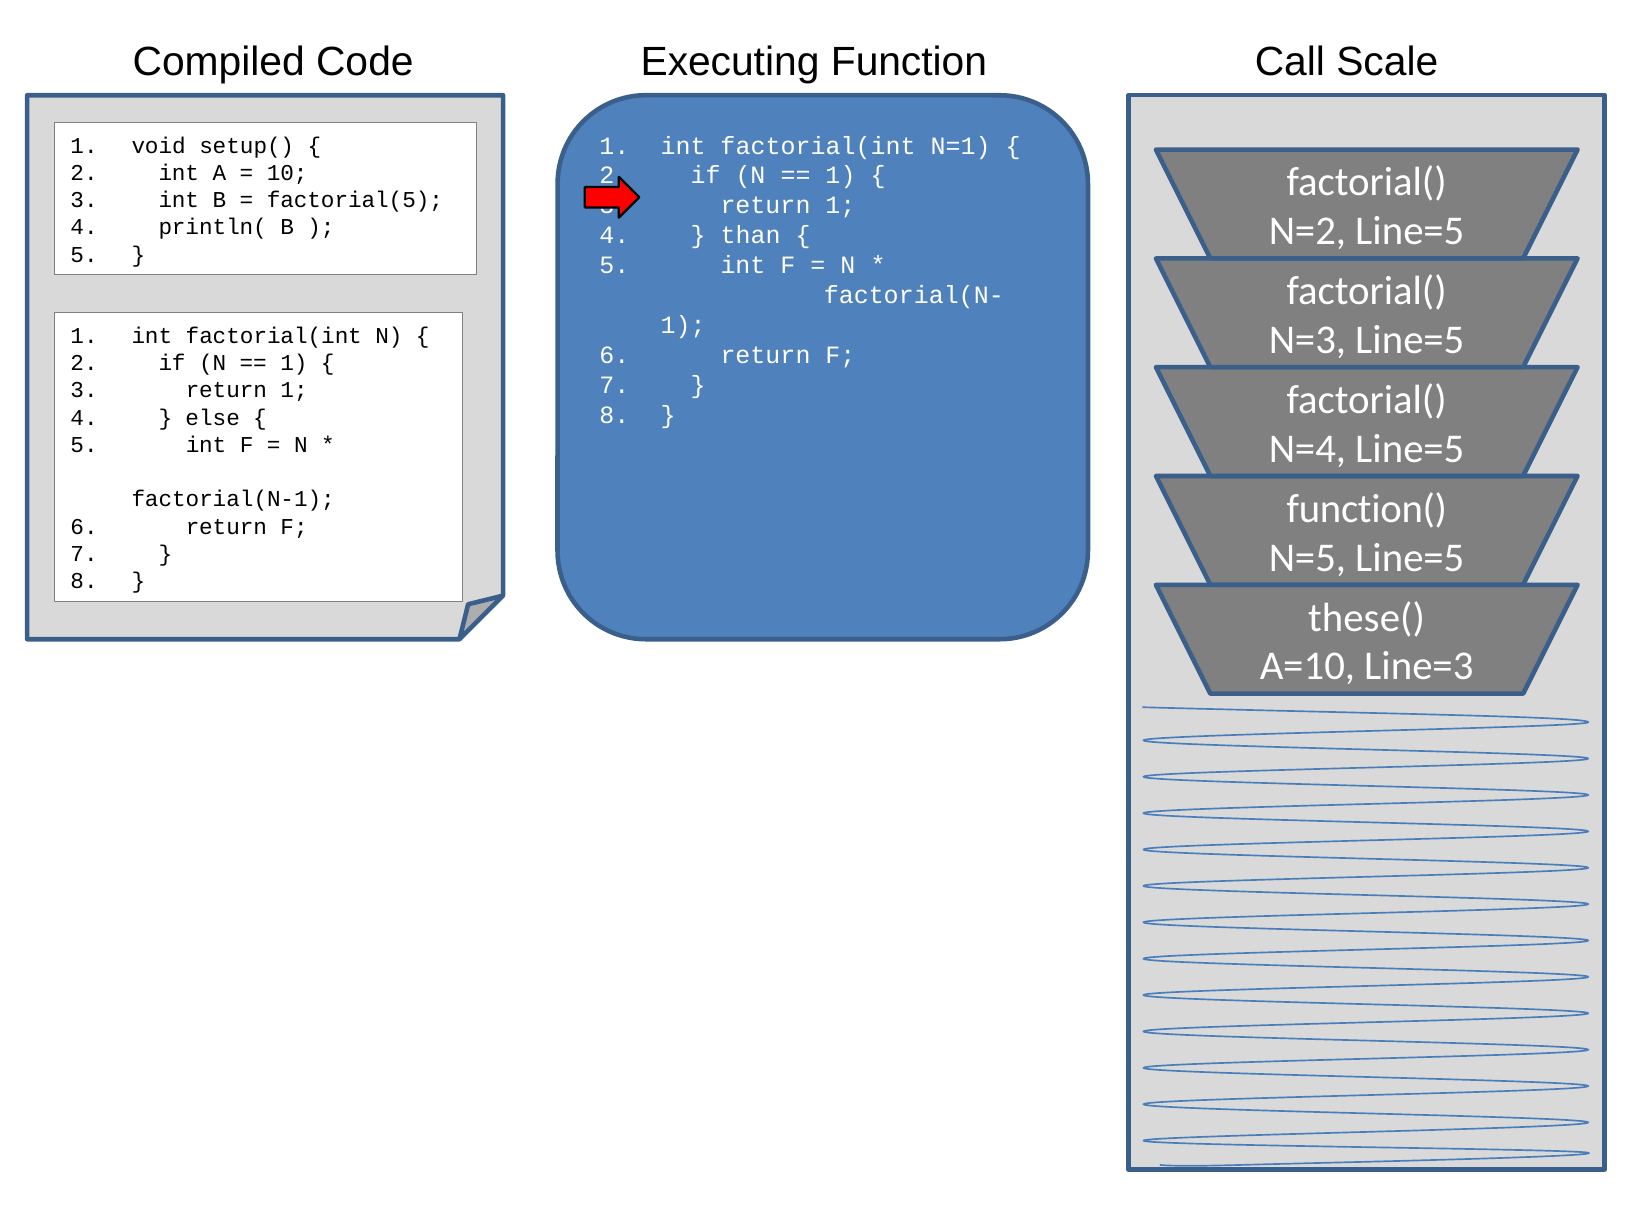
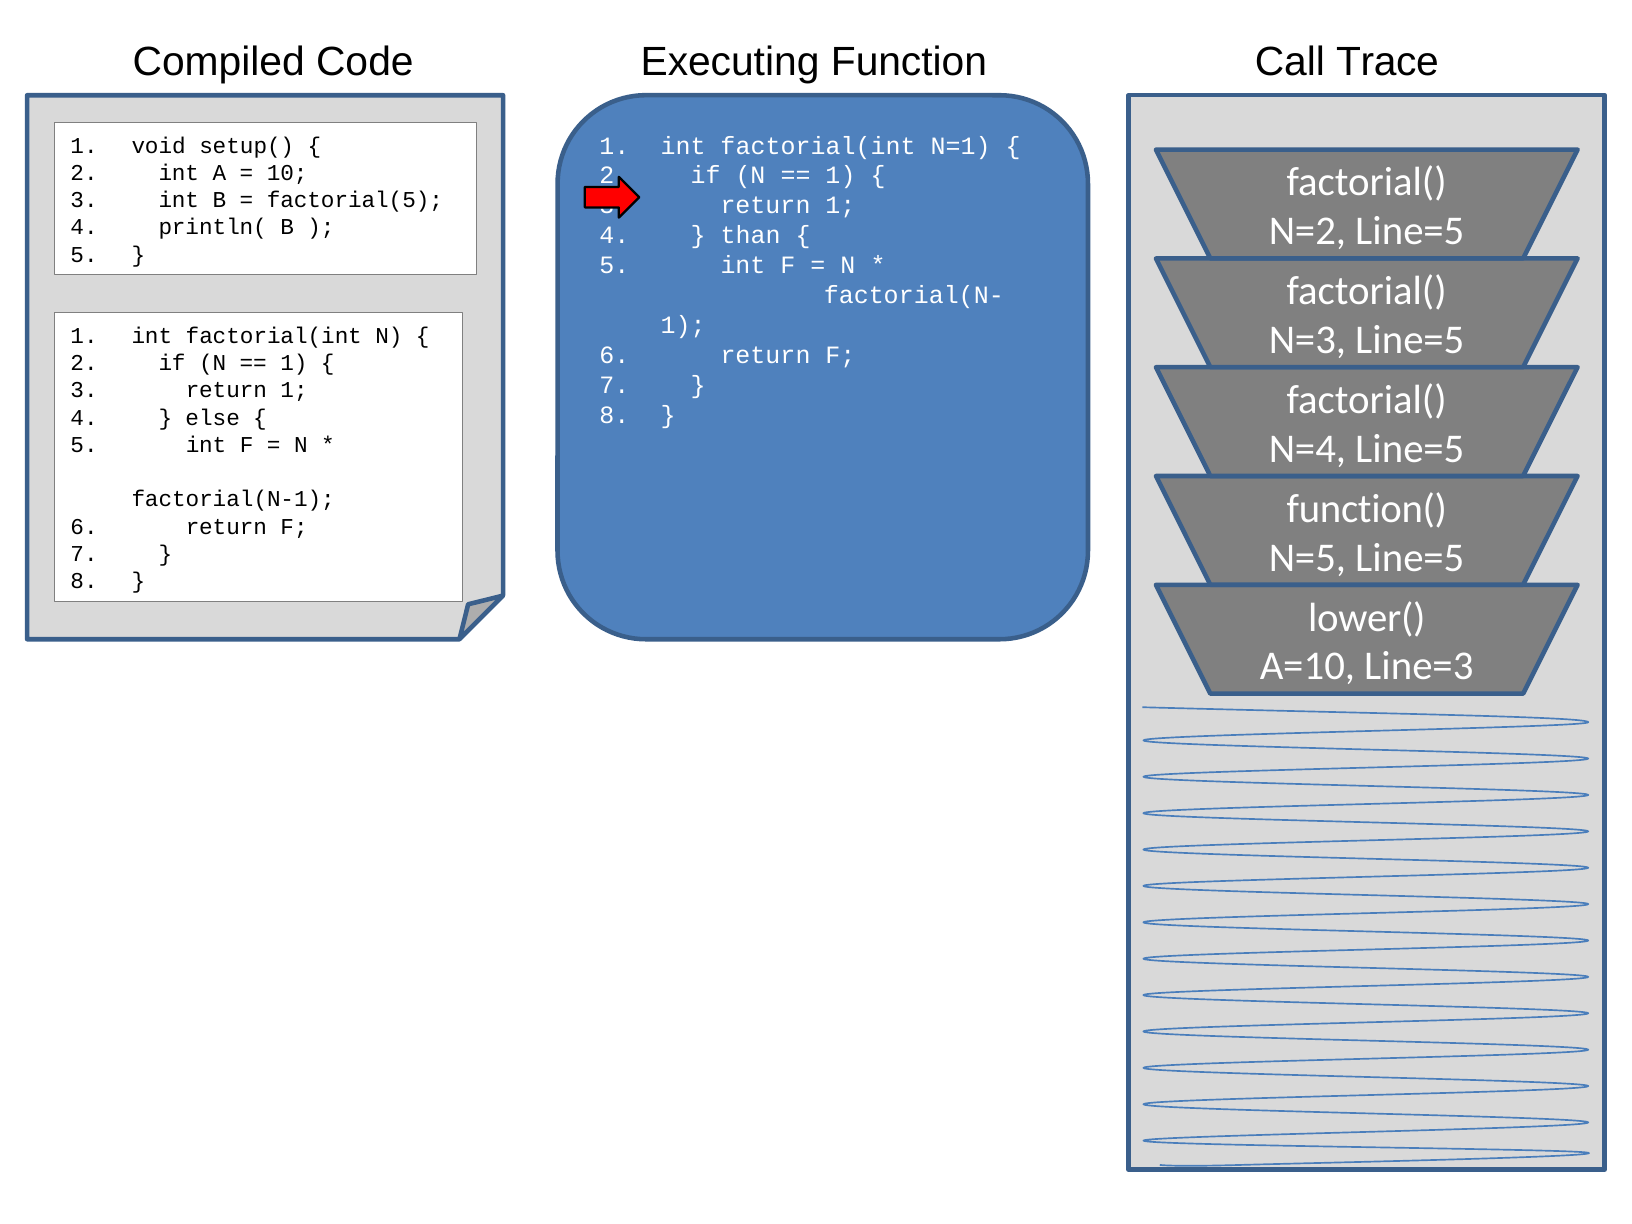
Scale: Scale -> Trace (1387, 62)
these(: these( -> lower( (1367, 618)
